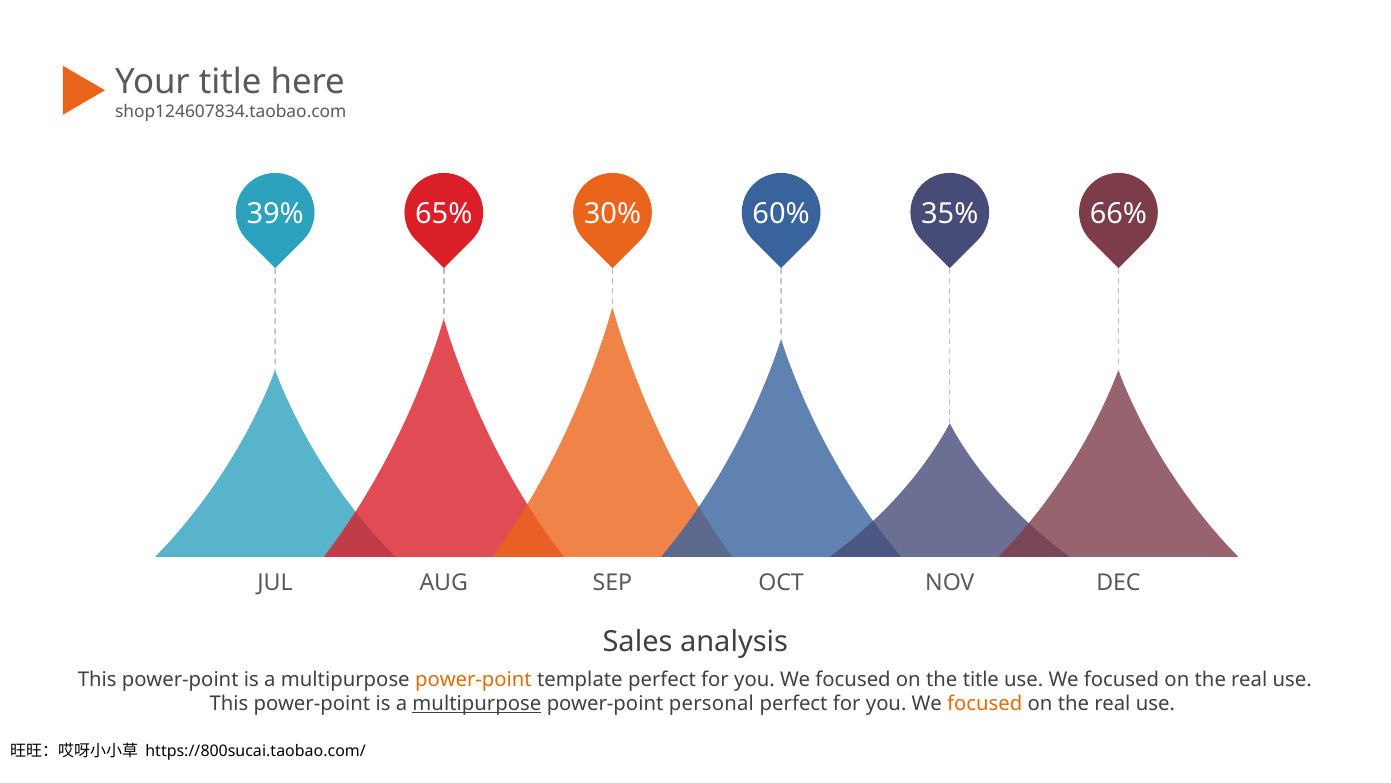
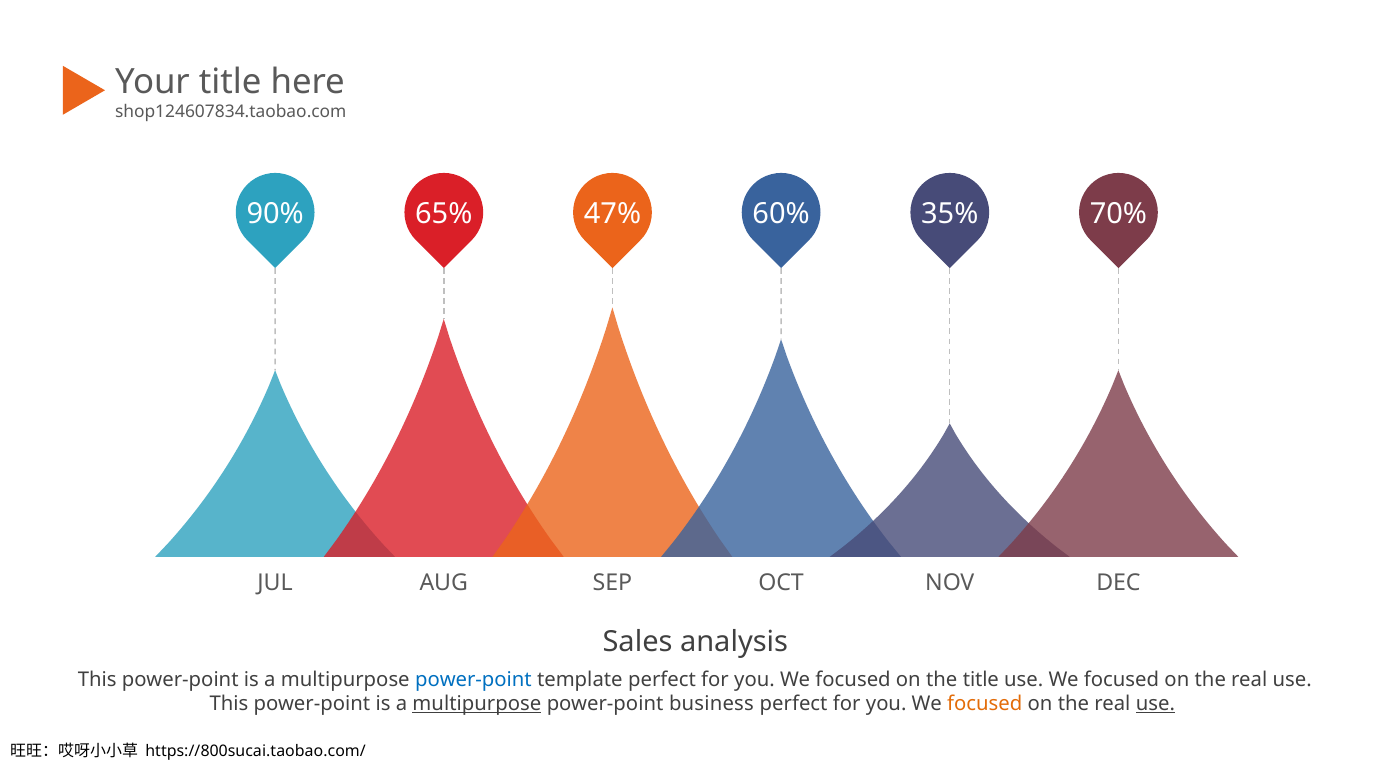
39%: 39% -> 90% (275, 214)
30%: 30% -> 47% (612, 214)
66%: 66% -> 70% (1118, 214)
power-point colour: orange -> blue (473, 679)
personal: personal -> business (711, 703)
use underline: none -> present (1155, 703)
